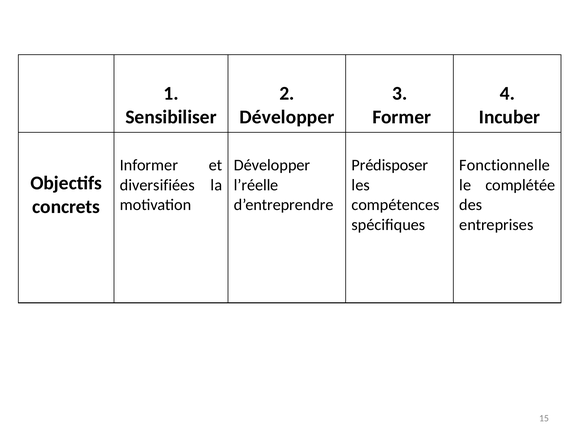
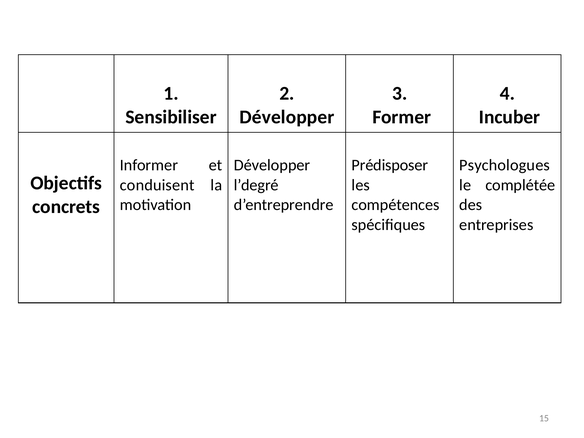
Fonctionnelle: Fonctionnelle -> Psychologues (505, 165)
diversifiées: diversifiées -> conduisent (157, 185)
l’réelle: l’réelle -> l’degré (256, 185)
